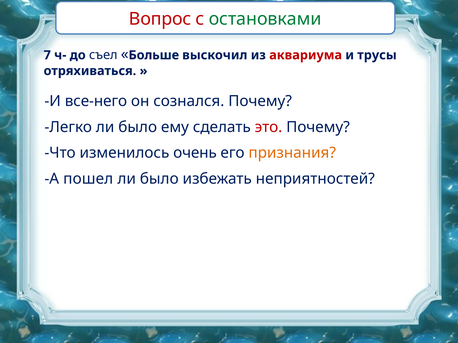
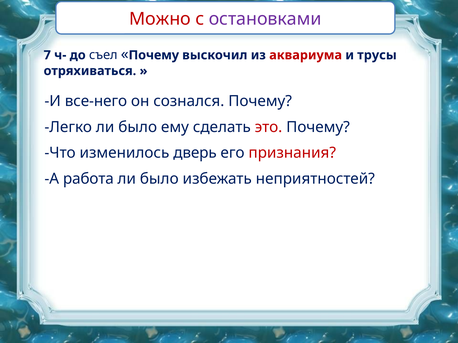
Вопрос: Вопрос -> Можно (160, 19)
остановками colour: green -> purple (265, 19)
Больше: Больше -> Почему (154, 55)
очень: очень -> дверь (195, 153)
признания colour: orange -> red (292, 153)
пошел: пошел -> работа (88, 179)
